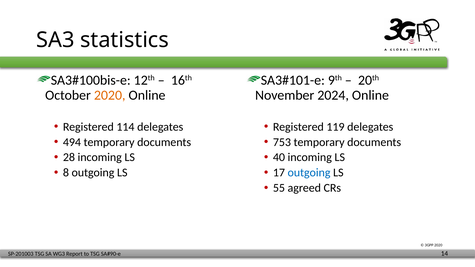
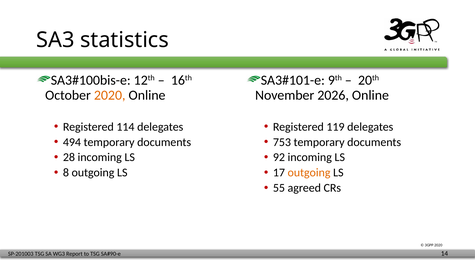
2024: 2024 -> 2026 (333, 95)
40: 40 -> 92 (279, 158)
outgoing colour: blue -> orange (309, 173)
